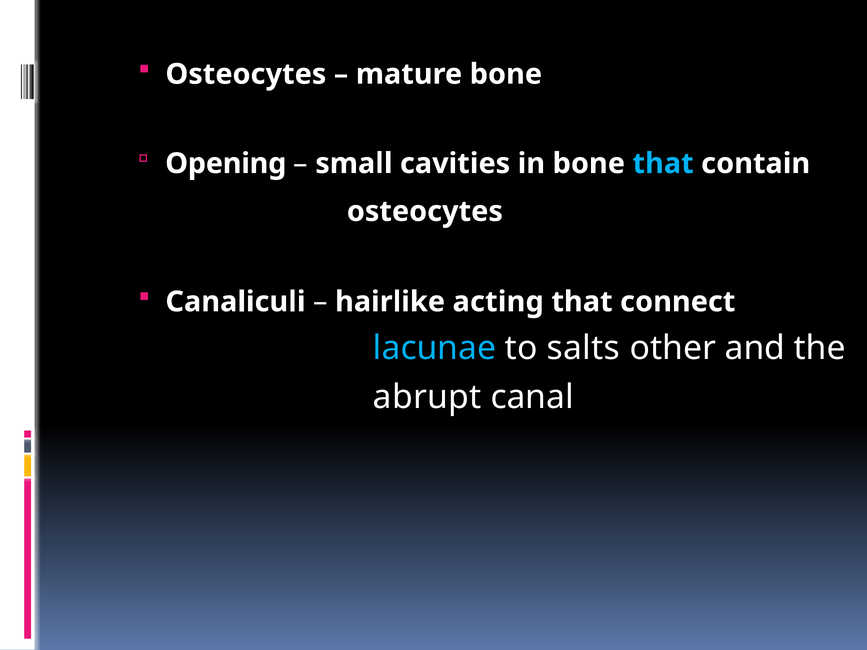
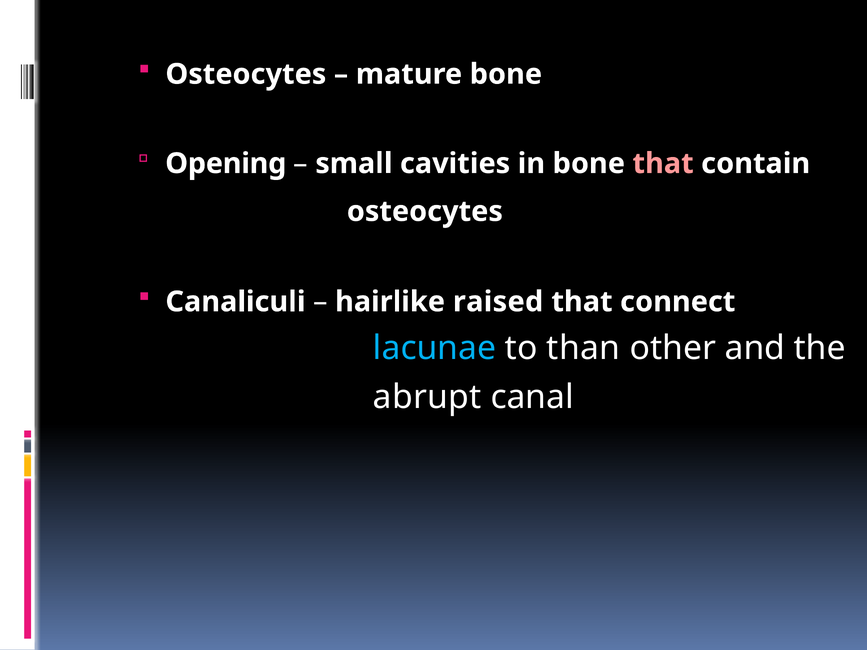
that colour: light blue -> pink (663, 164)
acting: acting -> raised (498, 302)
salts: salts -> than (583, 348)
